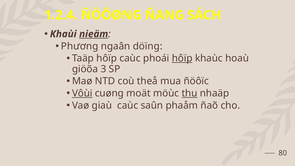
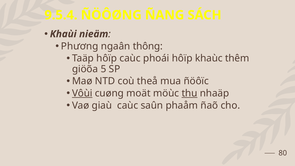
1.2.4: 1.2.4 -> 9.5.4 (61, 15)
nieäm underline: present -> none (94, 34)
döïng: döïng -> thông (148, 46)
hôïp underline: present -> none (182, 58)
hoaù: hoaù -> thêm (237, 58)
3: 3 -> 5 (103, 69)
